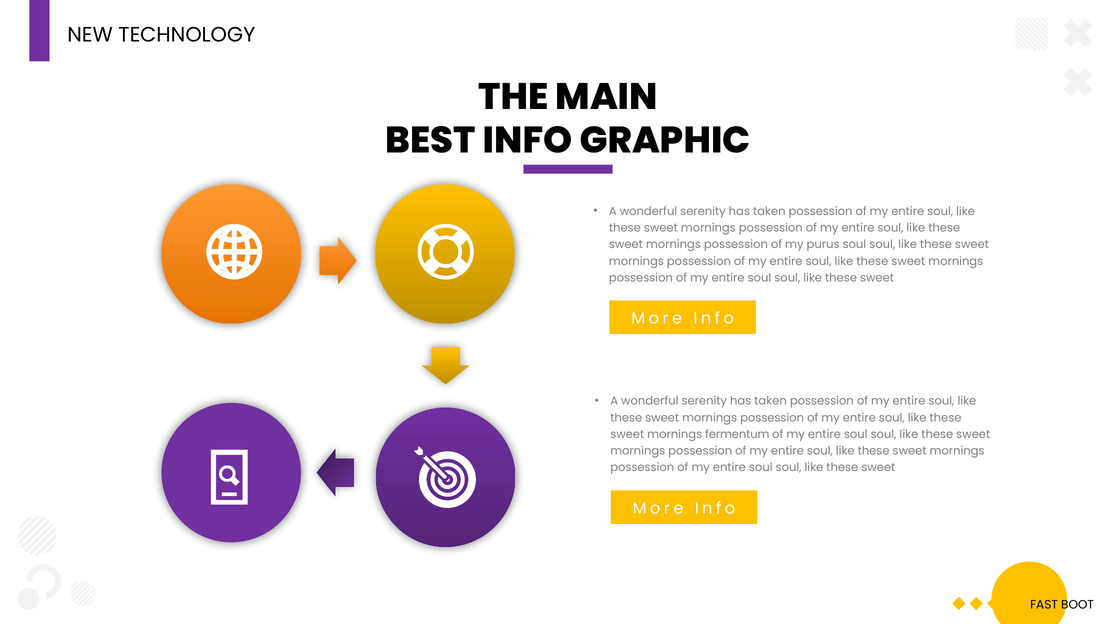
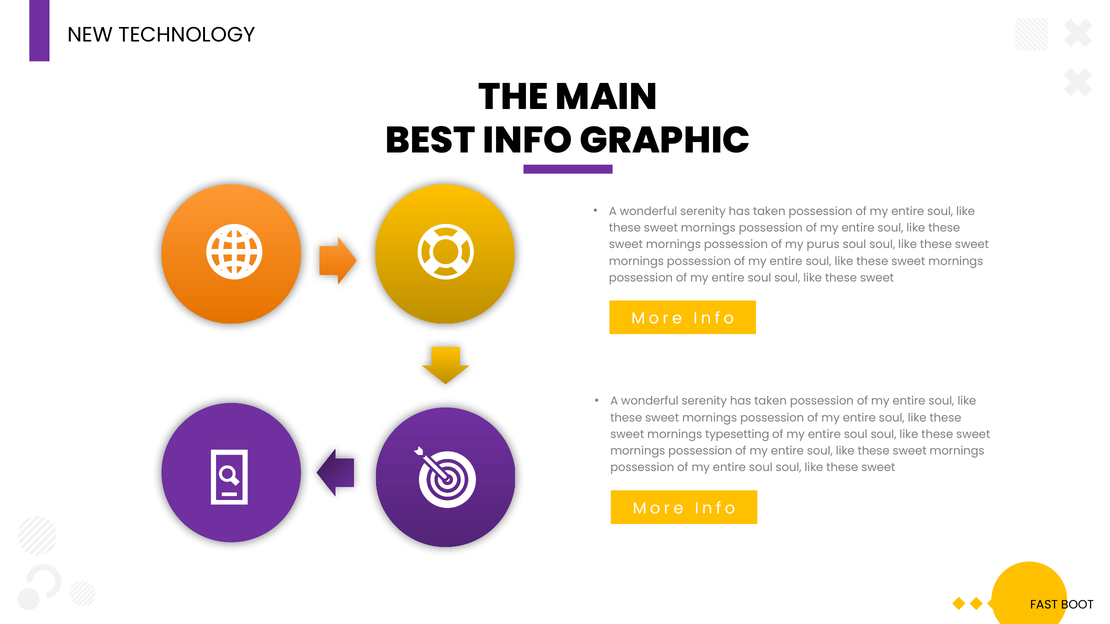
fermentum: fermentum -> typesetting (737, 435)
